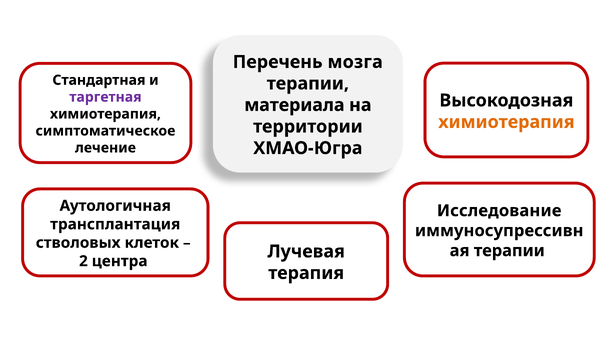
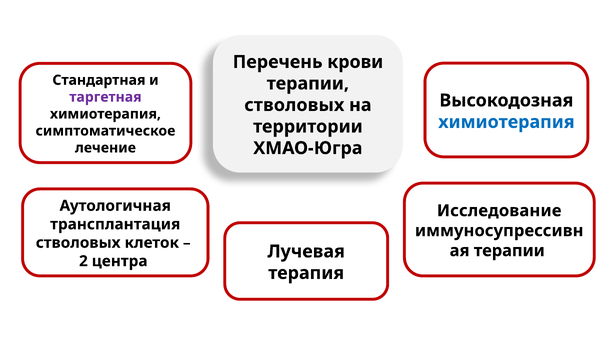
мозга: мозга -> крови (355, 62)
материала: материала -> стволовых (294, 105)
химиотерапия colour: orange -> blue (506, 122)
